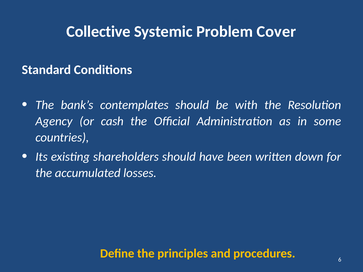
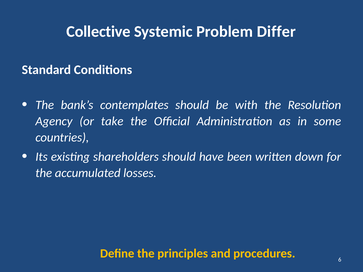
Cover: Cover -> Differ (276, 31)
cash: cash -> take (112, 121)
